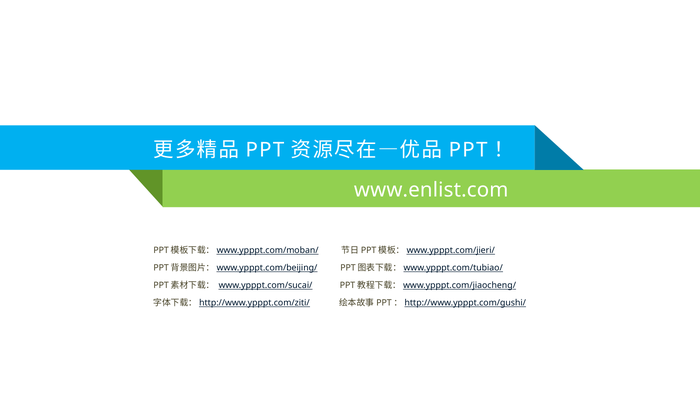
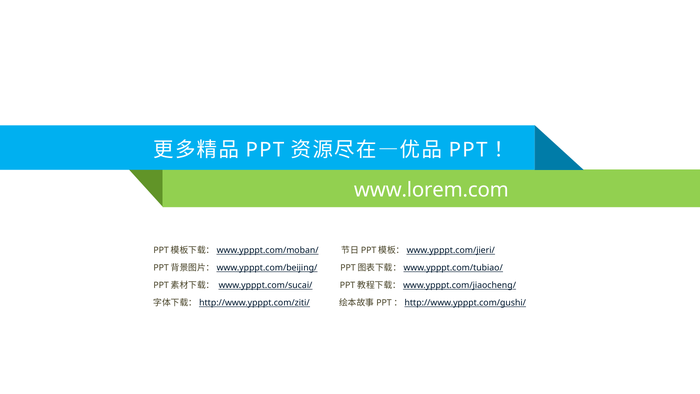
www.enlist.com: www.enlist.com -> www.lorem.com (431, 190)
